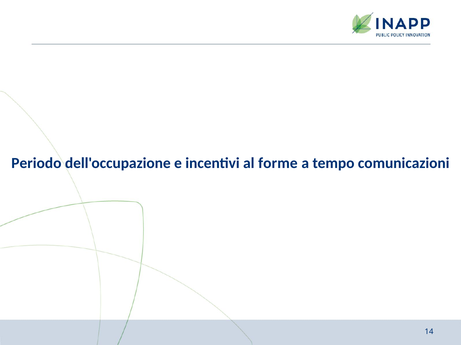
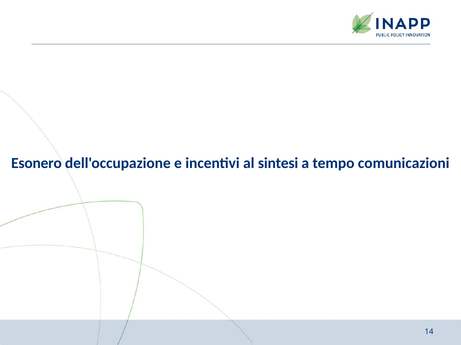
Periodo: Periodo -> Esonero (36, 163)
forme: forme -> sintesi (278, 163)
